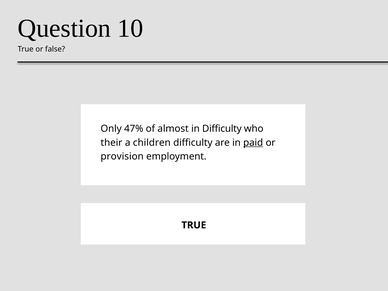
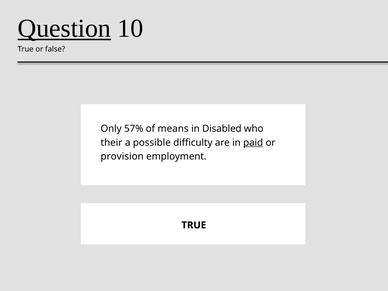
Question underline: none -> present (64, 28)
47%: 47% -> 57% (134, 129)
almost: almost -> means (173, 129)
in Difficulty: Difficulty -> Disabled (222, 129)
children: children -> possible (152, 143)
